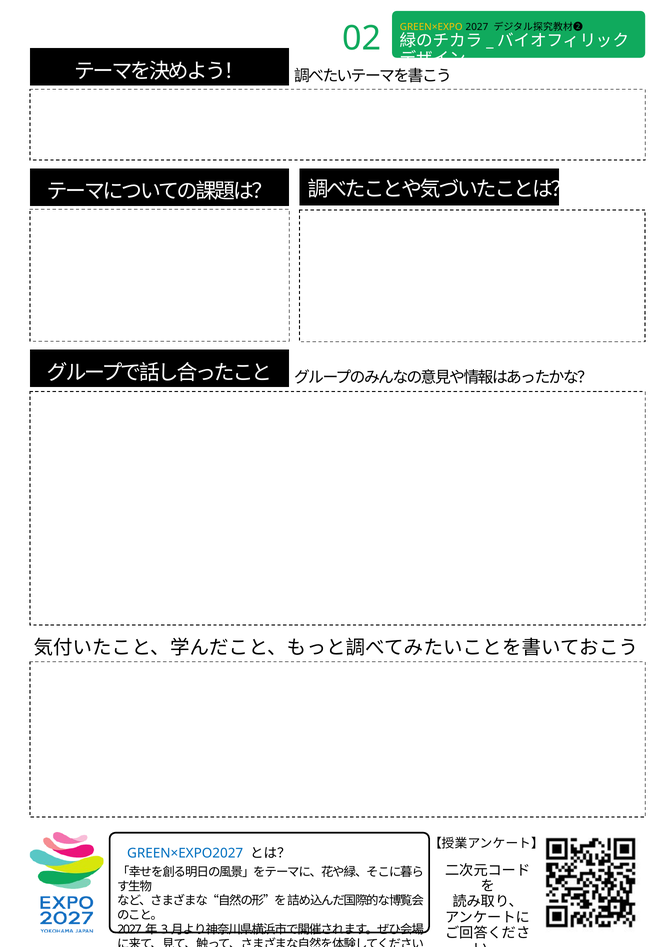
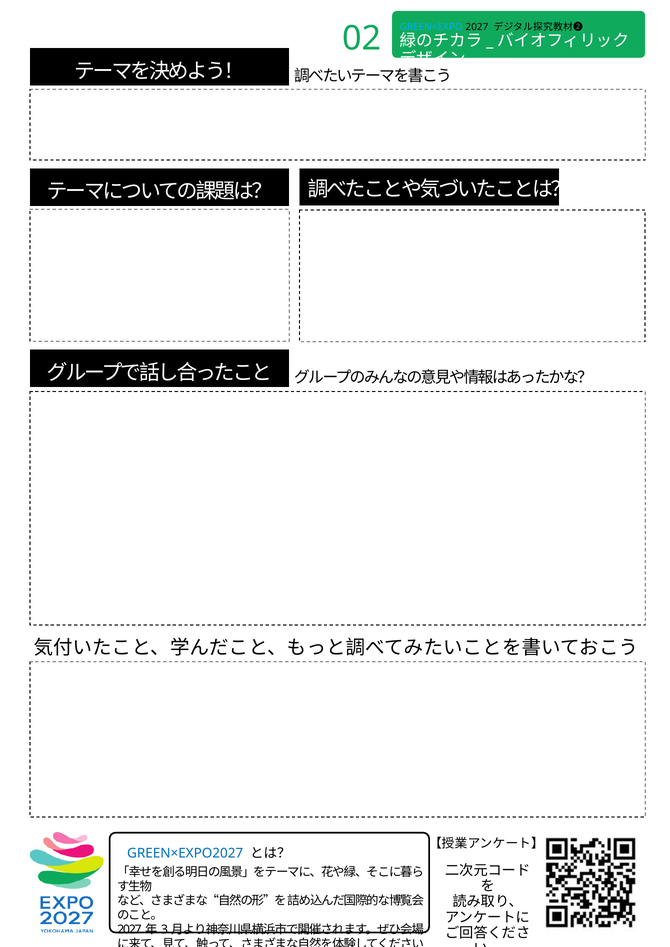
GREEN×EXPO colour: yellow -> light blue (431, 27)
